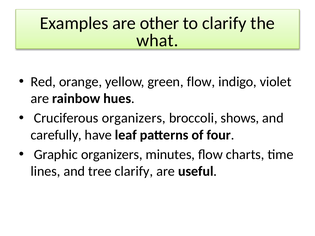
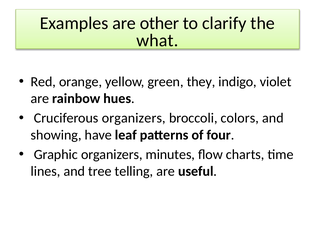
green flow: flow -> they (201, 82)
shows: shows -> colors (240, 118)
carefully: carefully -> showing (56, 135)
tree clarify: clarify -> telling (134, 171)
